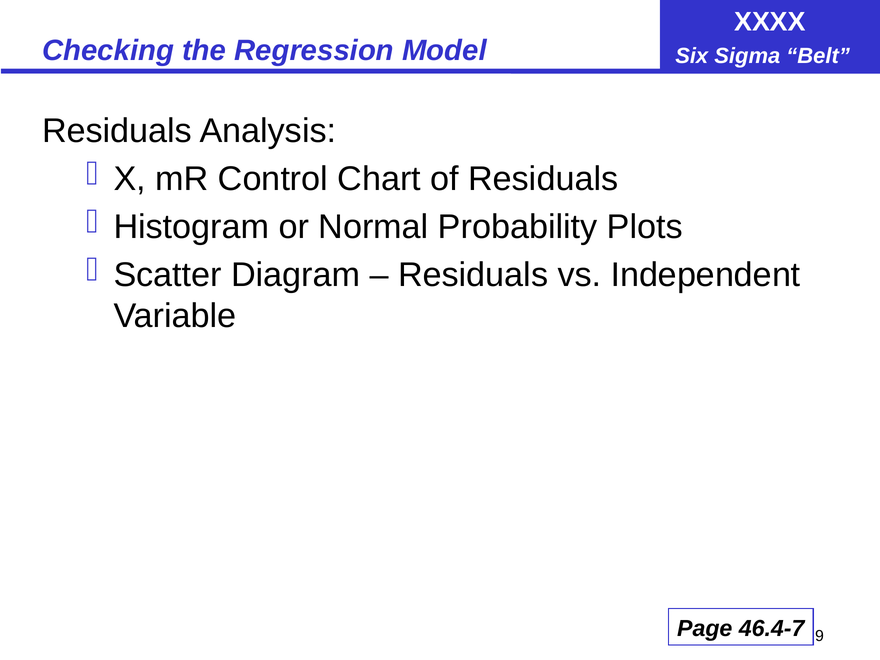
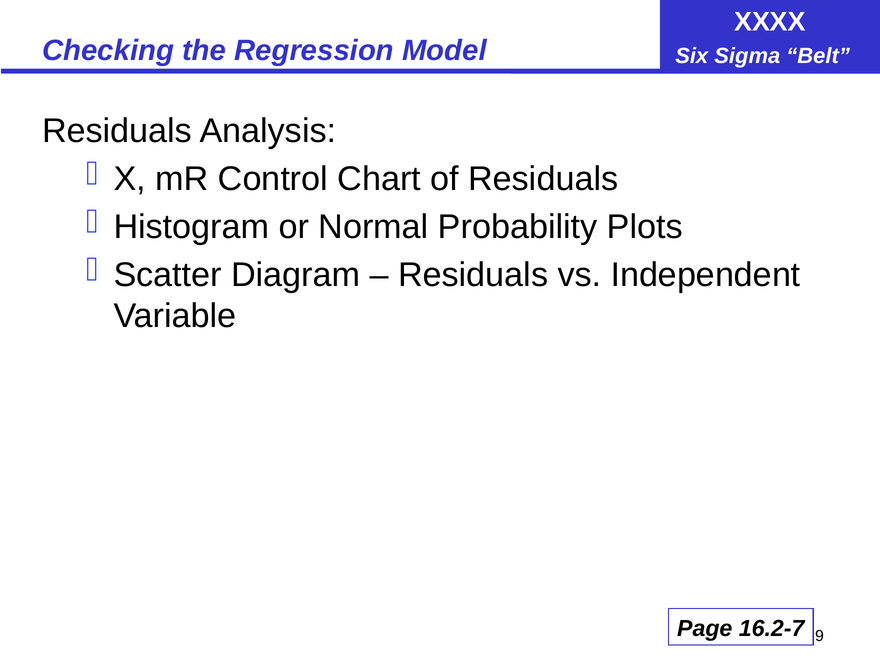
46.4-7: 46.4-7 -> 16.2-7 (772, 629)
